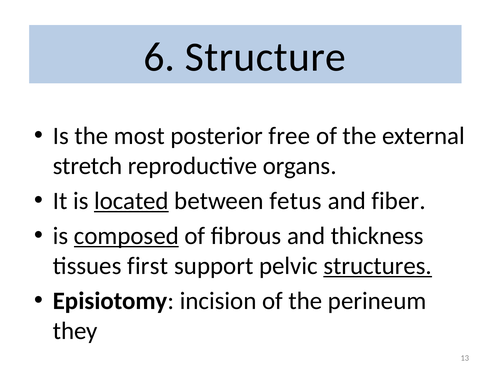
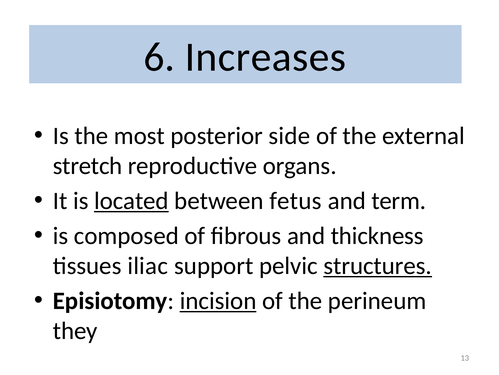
Structure: Structure -> Increases (265, 57)
free: free -> side (289, 136)
fiber: fiber -> term (399, 201)
composed underline: present -> none (126, 235)
first: first -> iliac (148, 265)
incision underline: none -> present (218, 300)
